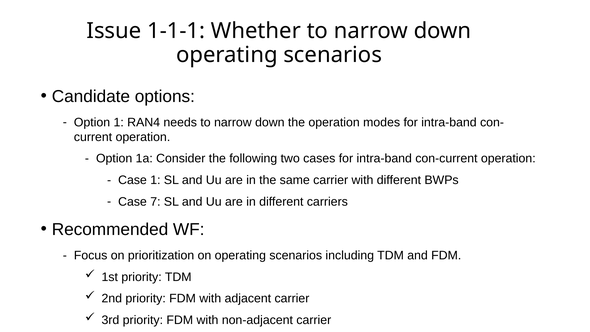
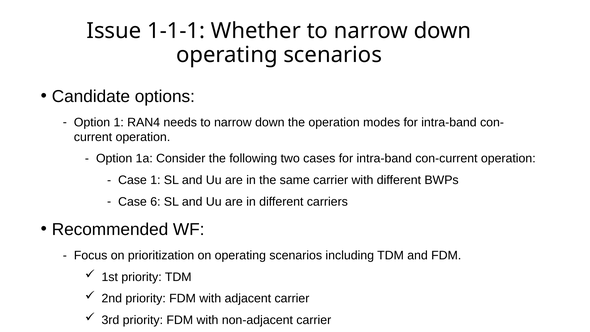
7: 7 -> 6 (155, 202)
